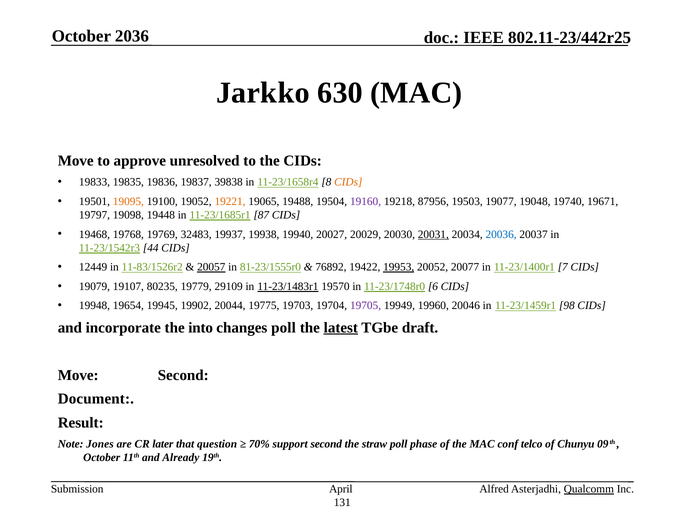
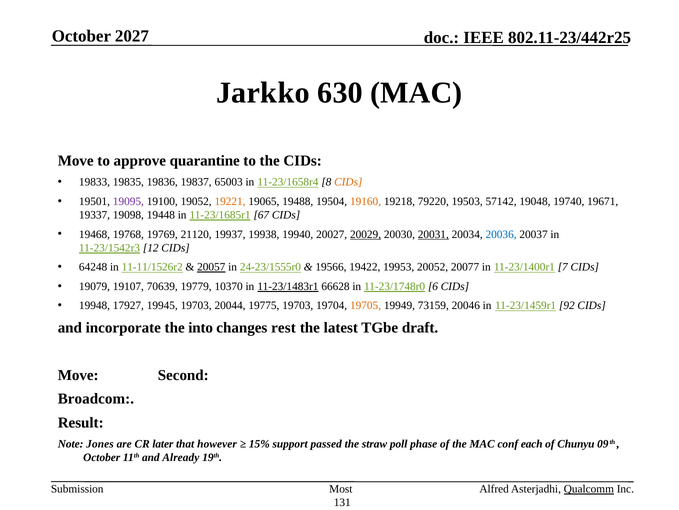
2036: 2036 -> 2027 (132, 36)
unresolved: unresolved -> quarantine (205, 161)
39838: 39838 -> 65003 (229, 182)
19095 colour: orange -> purple (128, 201)
19160 colour: purple -> orange (366, 201)
87956: 87956 -> 79220 (433, 201)
19077: 19077 -> 57142 (501, 201)
19797: 19797 -> 19337 (95, 215)
87: 87 -> 67 (261, 215)
32483: 32483 -> 21120 (196, 234)
20029 underline: none -> present (366, 234)
44: 44 -> 12 (151, 248)
12449: 12449 -> 64248 (93, 267)
11-83/1526r2: 11-83/1526r2 -> 11-11/1526r2 (152, 267)
81-23/1555r0: 81-23/1555r0 -> 24-23/1555r0 (270, 267)
76892: 76892 -> 19566 (331, 267)
19953 underline: present -> none (399, 267)
80235: 80235 -> 70639 (162, 286)
29109: 29109 -> 10370 (229, 286)
19570: 19570 -> 66628 (336, 286)
19654: 19654 -> 17927 (128, 305)
19945 19902: 19902 -> 19703 (196, 305)
19705 colour: purple -> orange (366, 305)
19960: 19960 -> 73159 (433, 305)
98: 98 -> 92 (567, 305)
changes poll: poll -> rest (284, 327)
latest underline: present -> none (341, 327)
Document: Document -> Broadcom (96, 398)
question: question -> however (217, 443)
70%: 70% -> 15% (259, 443)
support second: second -> passed (326, 443)
telco: telco -> each (532, 443)
April: April -> Most (341, 488)
